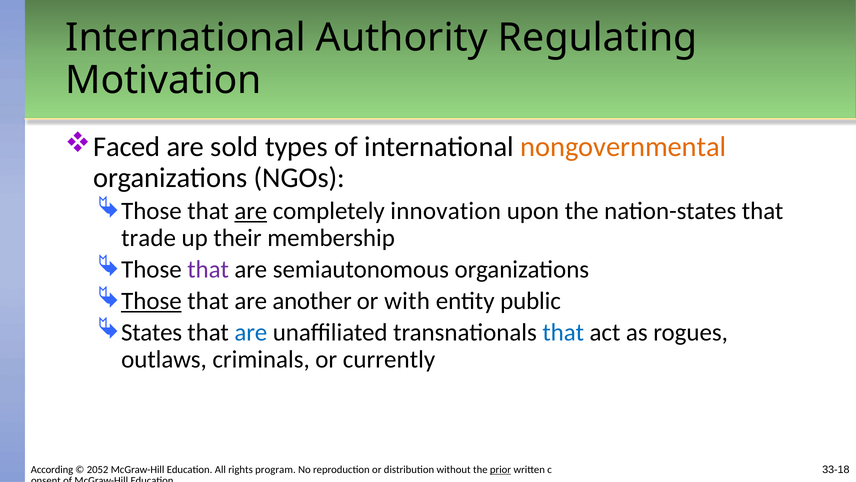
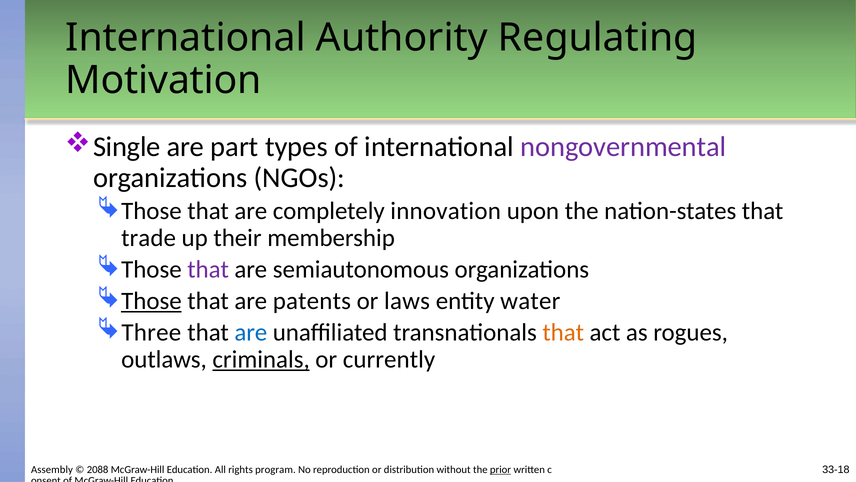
Faced: Faced -> Single (127, 147)
sold: sold -> part (234, 147)
nongovernmental colour: orange -> purple (623, 147)
are underline: present -> none (251, 211)
another: another -> patents (312, 301)
with: with -> laws (407, 301)
public: public -> water (530, 301)
States: States -> Three (151, 332)
that colour: blue -> orange (563, 332)
criminals underline: none -> present (261, 359)
According: According -> Assembly (52, 469)
2052: 2052 -> 2088 (98, 469)
